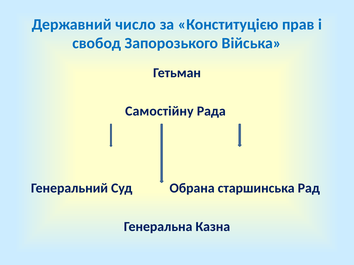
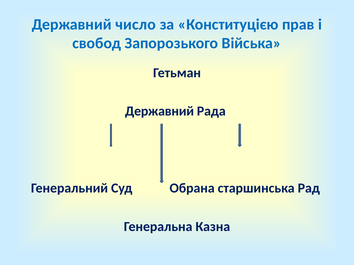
Самостійну: Самостійну -> Державний (160, 111)
